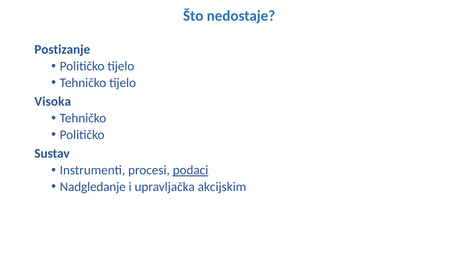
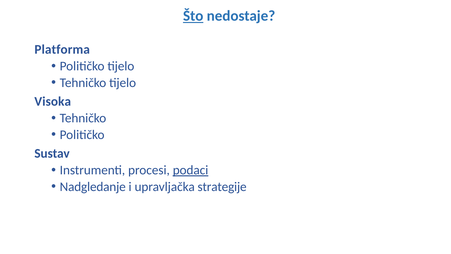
Što underline: none -> present (193, 16)
Postizanje: Postizanje -> Platforma (62, 50)
akcijskim: akcijskim -> strategije (222, 186)
